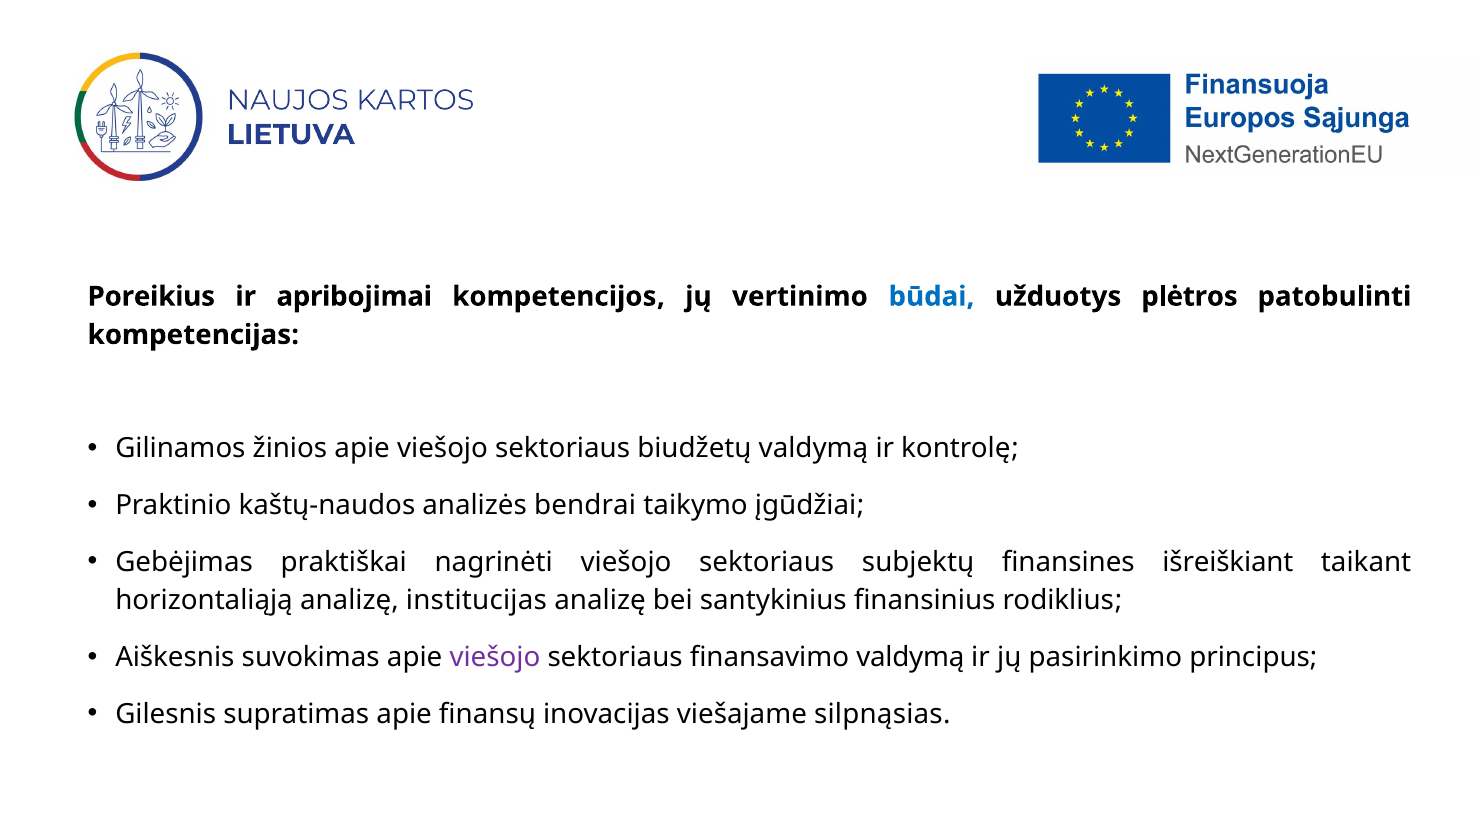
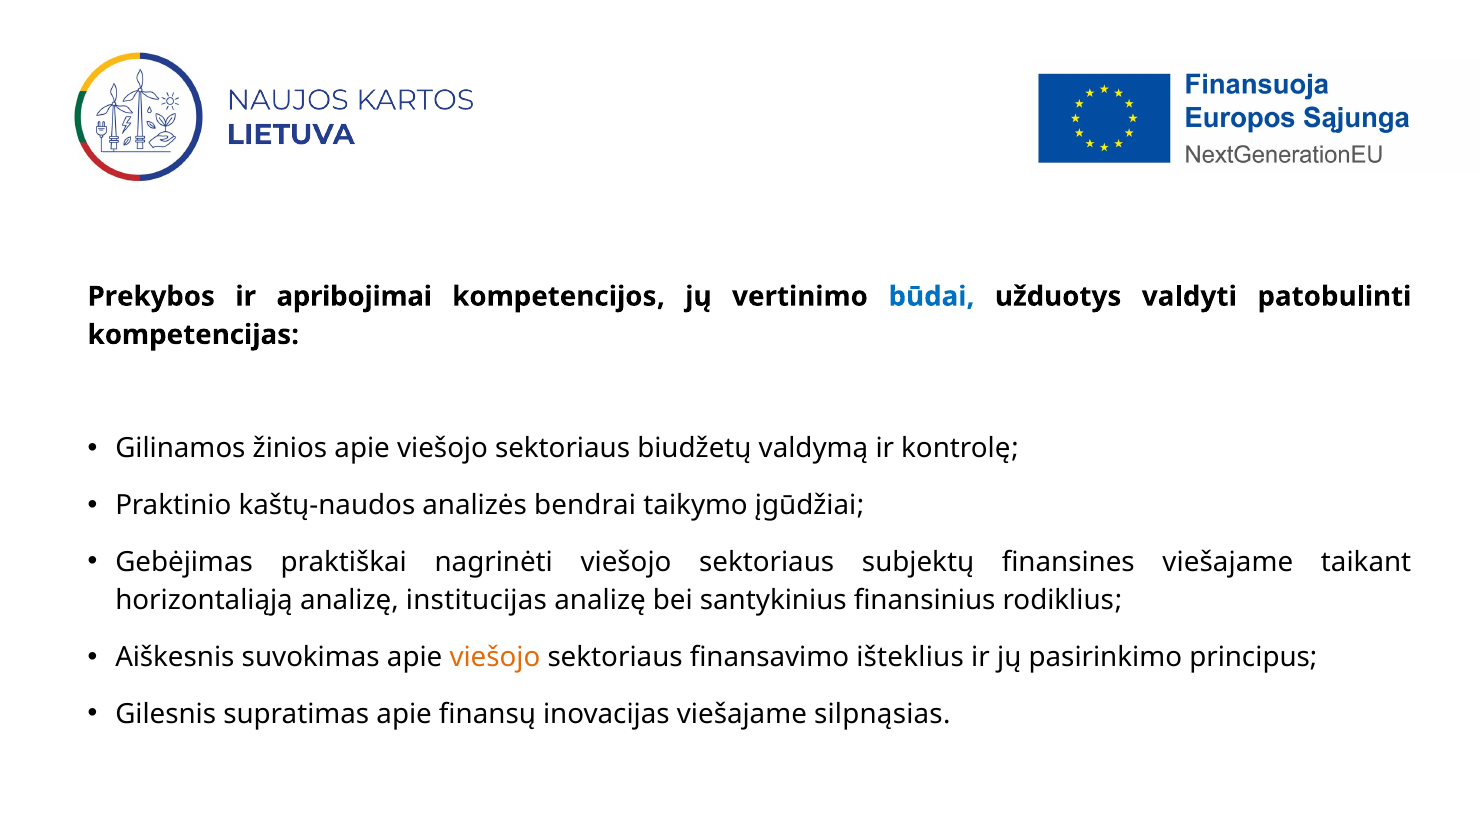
Poreikius: Poreikius -> Prekybos (151, 296)
plėtros: plėtros -> valdyti (1189, 296)
finansines išreiškiant: išreiškiant -> viešajame (1228, 562)
viešojo colour: purple -> orange (495, 657)
finansavimo valdymą: valdymą -> išteklius (910, 657)
